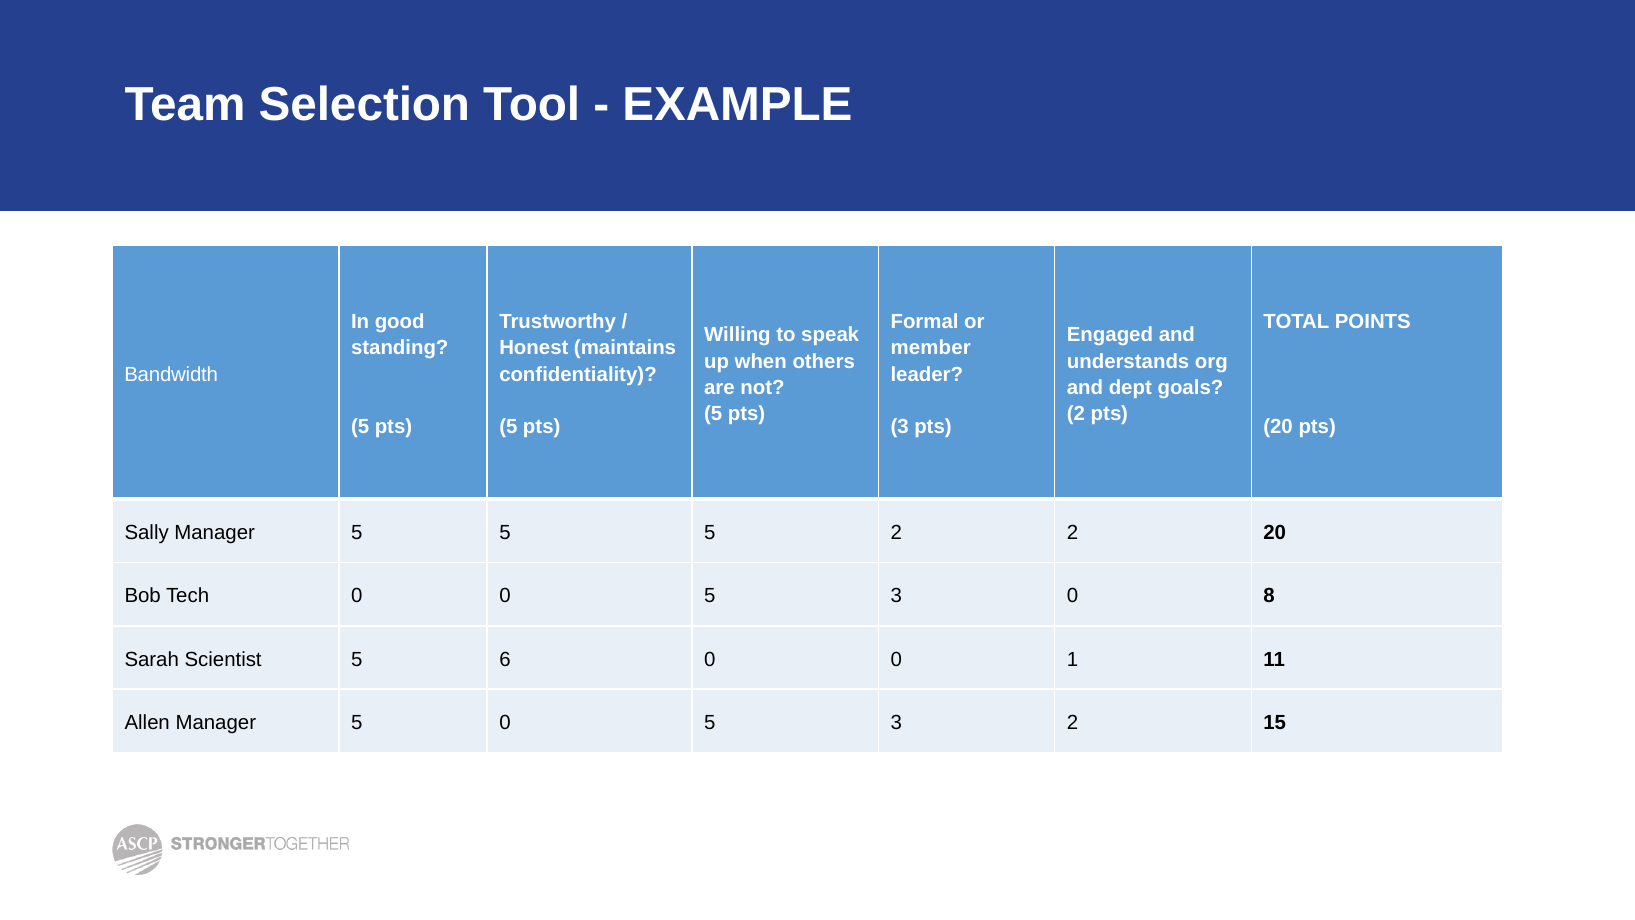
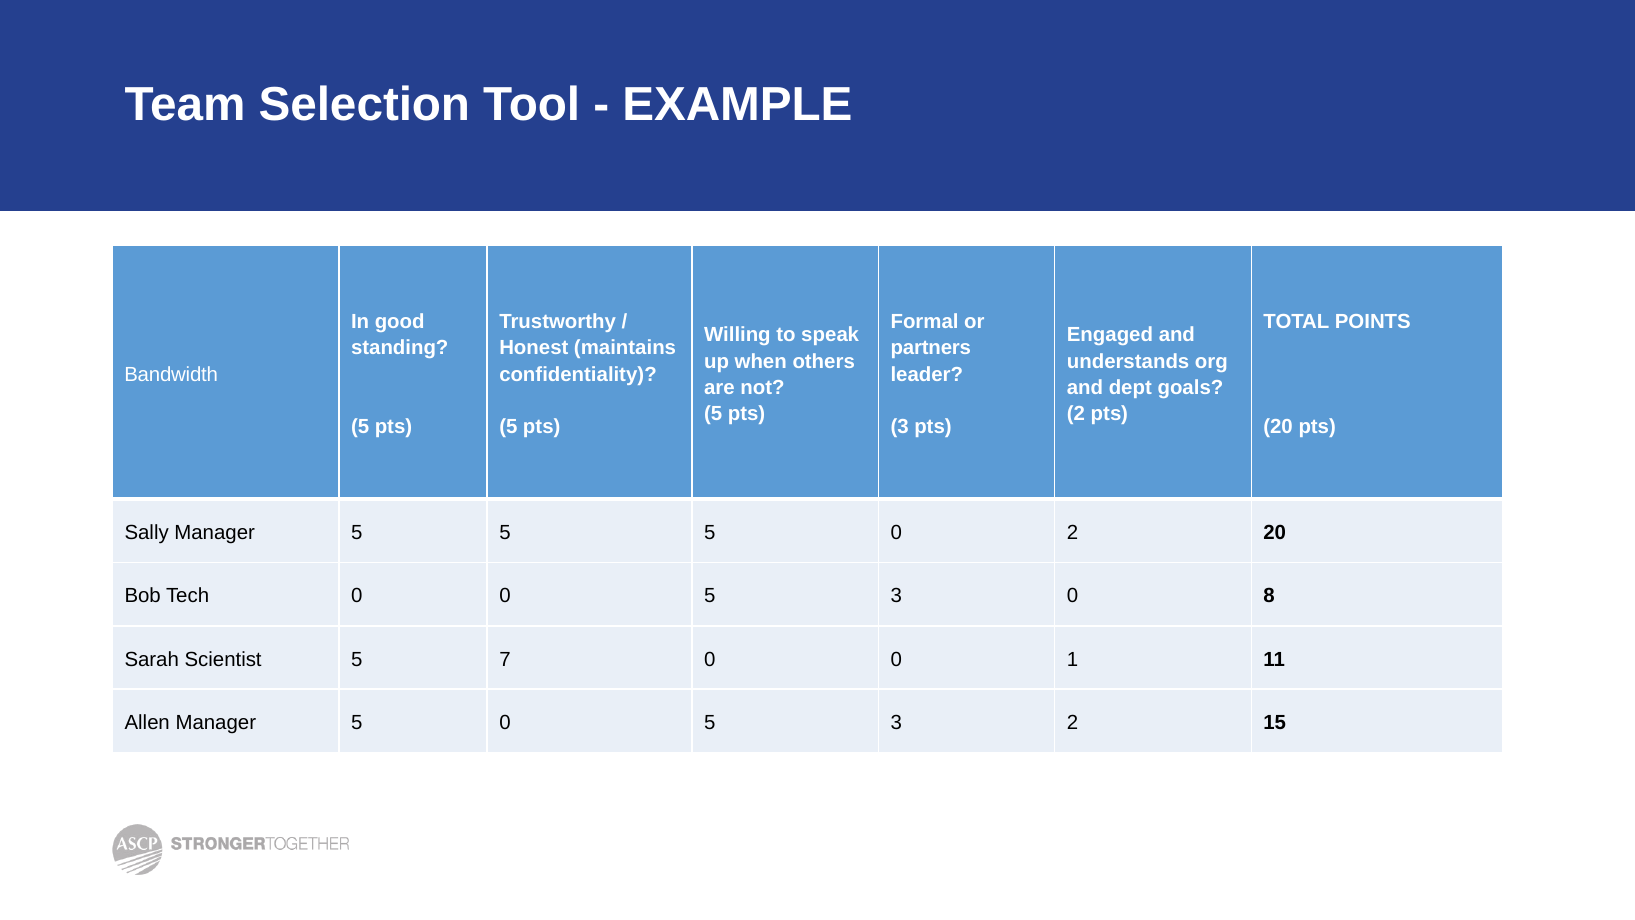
member: member -> partners (931, 348)
5 5 2: 2 -> 0 (896, 533)
6: 6 -> 7 (505, 659)
